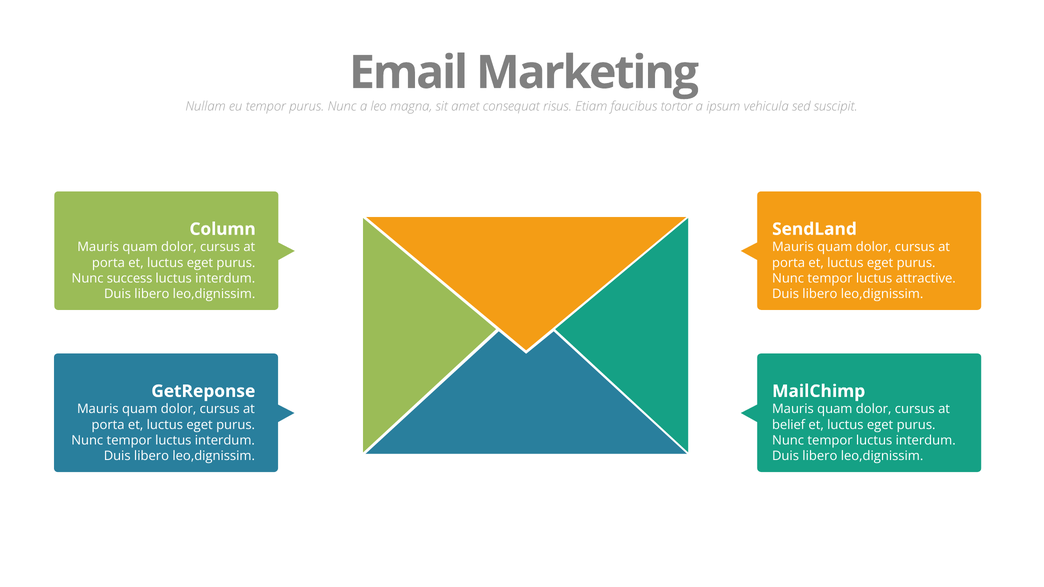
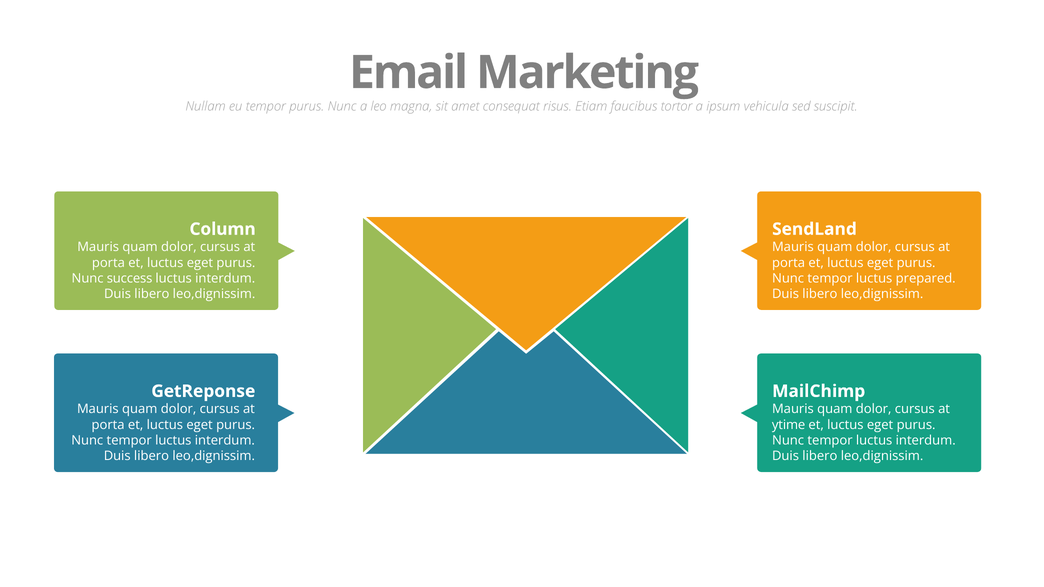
attractive: attractive -> prepared (926, 278)
belief: belief -> ytime (789, 425)
